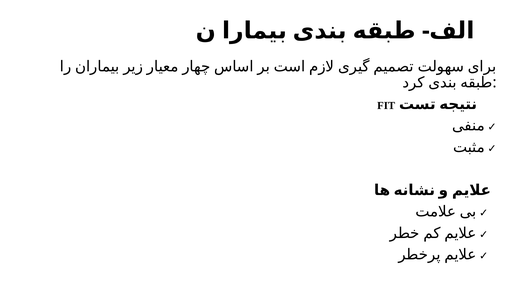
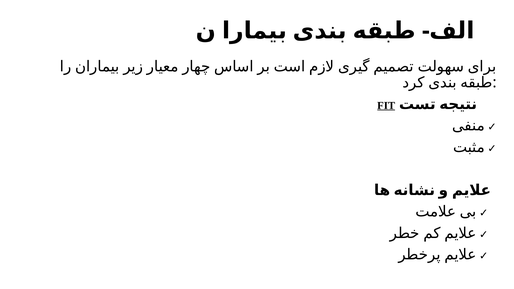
FIT underline: none -> present (386, 106)
